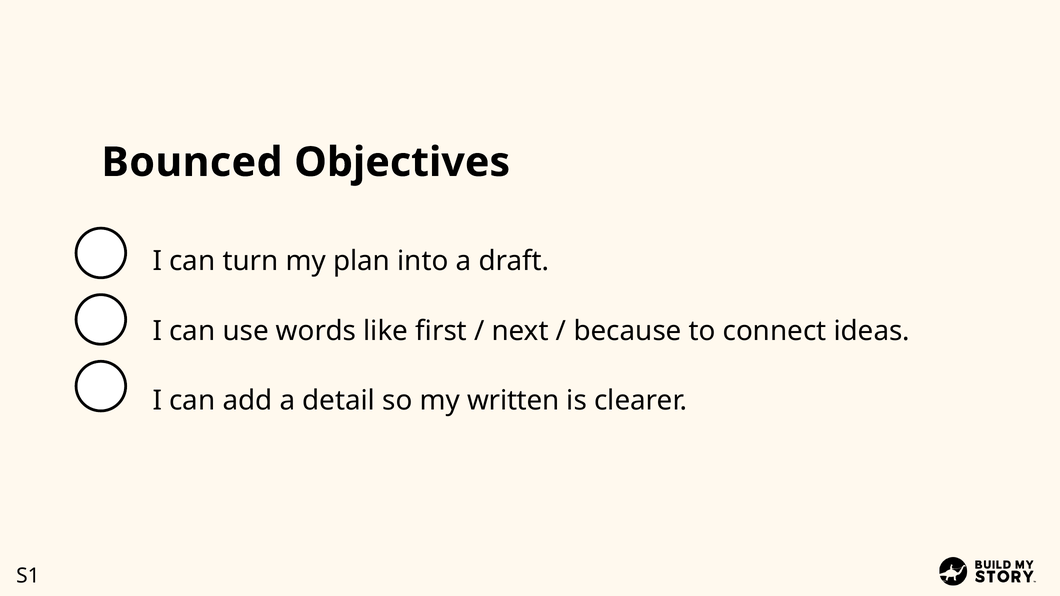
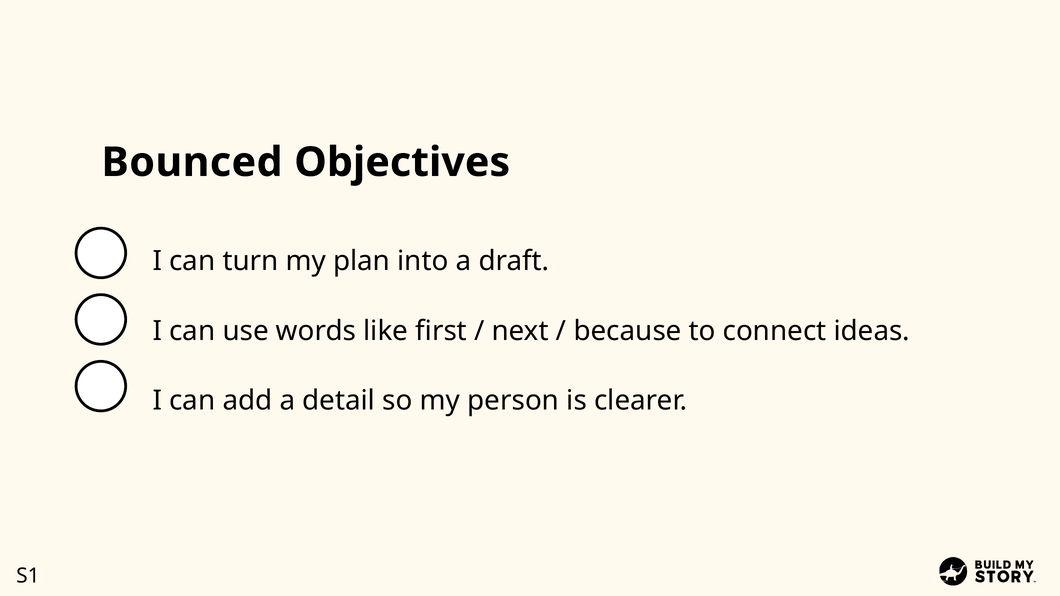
written: written -> person (513, 401)
